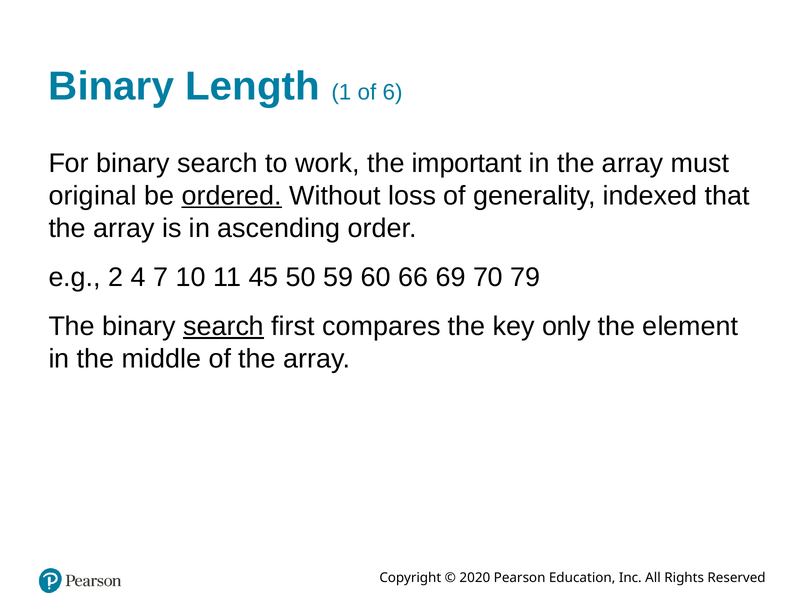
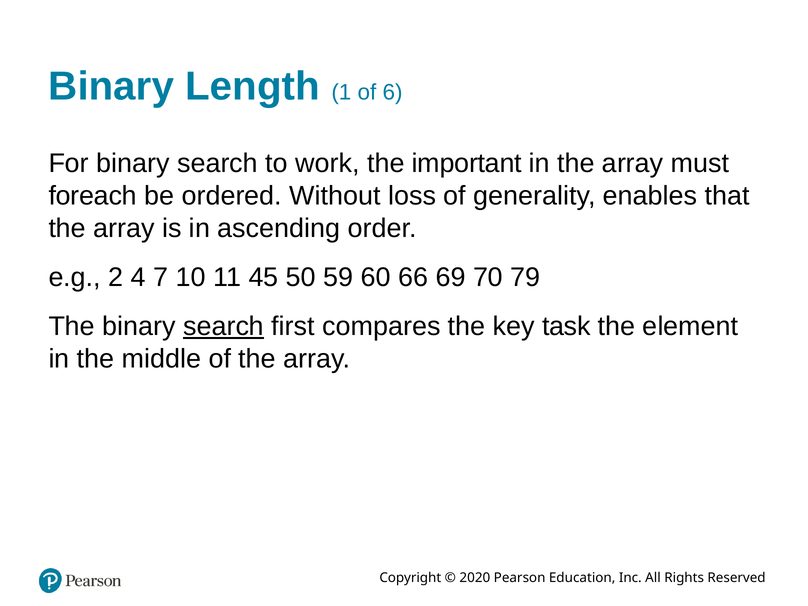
original: original -> foreach (93, 196)
ordered underline: present -> none (232, 196)
indexed: indexed -> enables (650, 196)
only: only -> task (566, 326)
